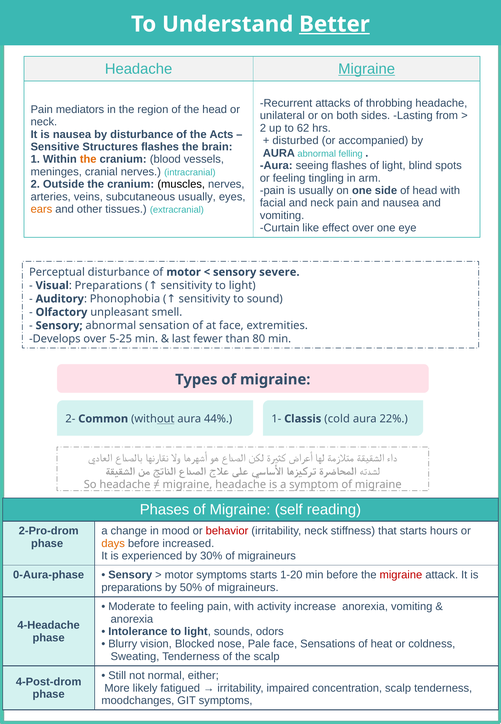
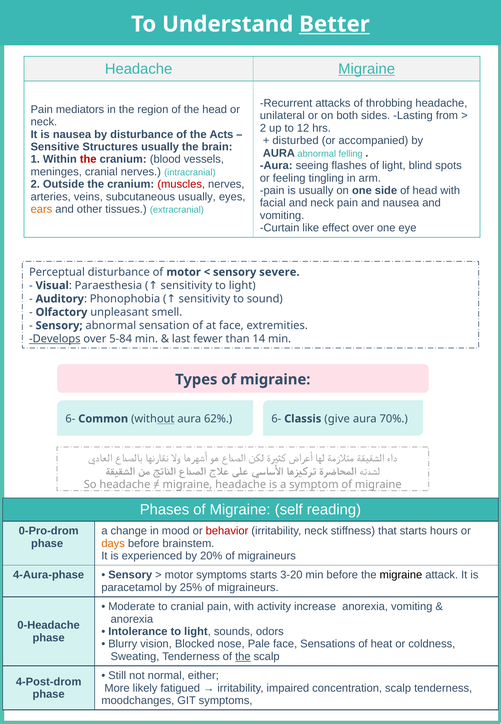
62: 62 -> 12 (303, 128)
Structures flashes: flashes -> usually (160, 147)
the colour: orange -> red (88, 159)
muscles colour: black -> red (181, 184)
Visual Preparations: Preparations -> Paraesthesia (108, 285)
Develops underline: none -> present (55, 339)
5-25: 5-25 -> 5-84 (121, 339)
80: 80 -> 14 (259, 339)
2-: 2- -> 6- (70, 419)
44%: 44% -> 62% (218, 419)
1-: 1- -> 6- (276, 419)
cold: cold -> give (337, 419)
22%: 22% -> 70% (394, 419)
2-Pro-drom: 2-Pro-drom -> 0-Pro-drom (49, 531)
increased: increased -> brainstem (188, 543)
30%: 30% -> 20% (211, 556)
0-Aura-phase: 0-Aura-phase -> 4-Aura-phase (49, 575)
1-20: 1-20 -> 3-20 (291, 575)
migraine colour: red -> black (401, 575)
preparations: preparations -> paracetamol (132, 587)
50%: 50% -> 25% (191, 587)
to feeling: feeling -> cranial (187, 606)
4-Headache: 4-Headache -> 0-Headache (49, 625)
the underline: none -> present (243, 656)
